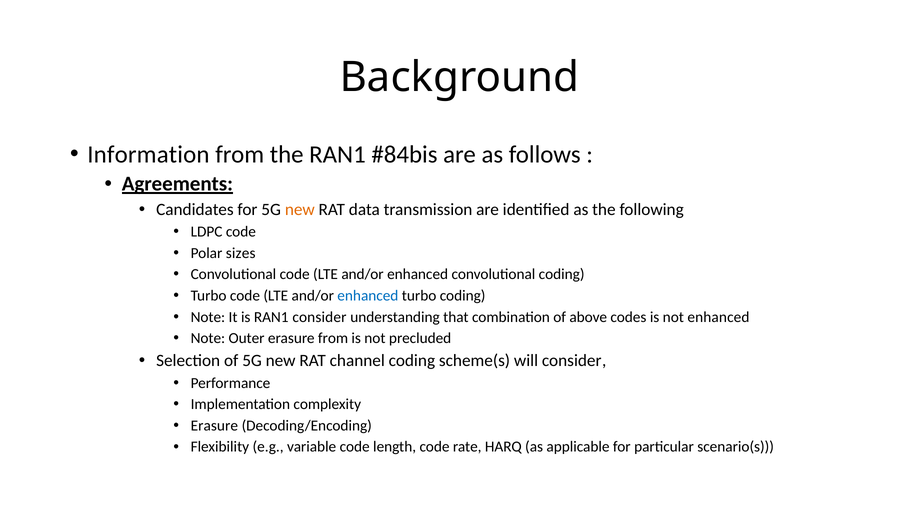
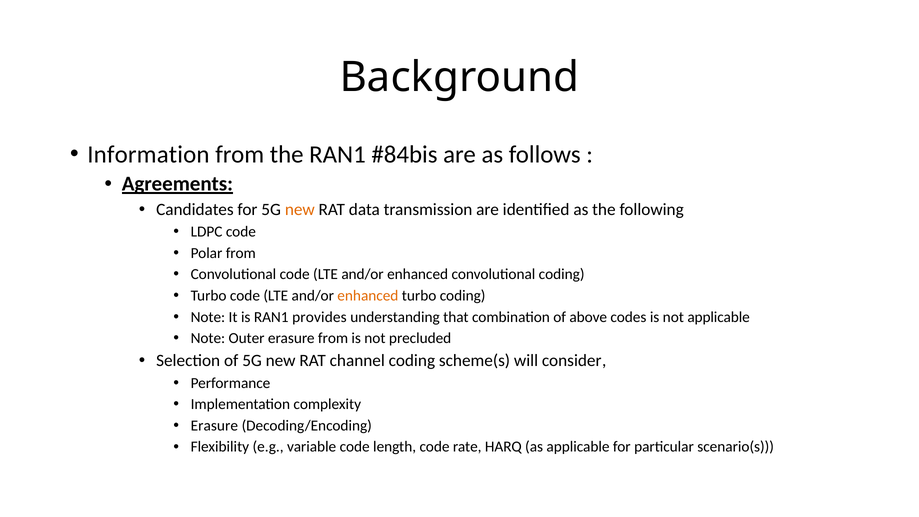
Polar sizes: sizes -> from (241, 253)
enhanced colour: blue -> orange (368, 296)
RAN1 consider: consider -> provides (319, 317)
not enhanced: enhanced -> applicable (719, 317)
